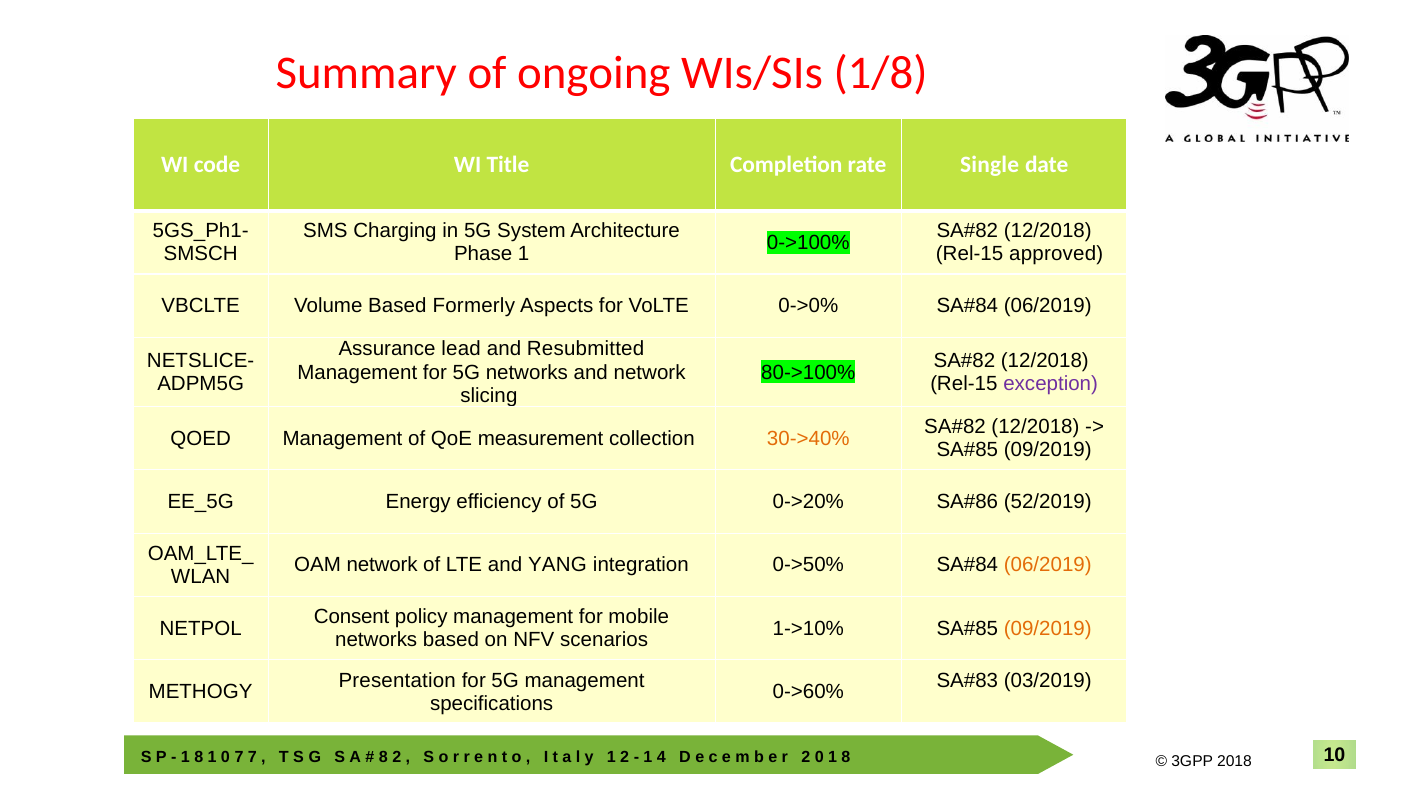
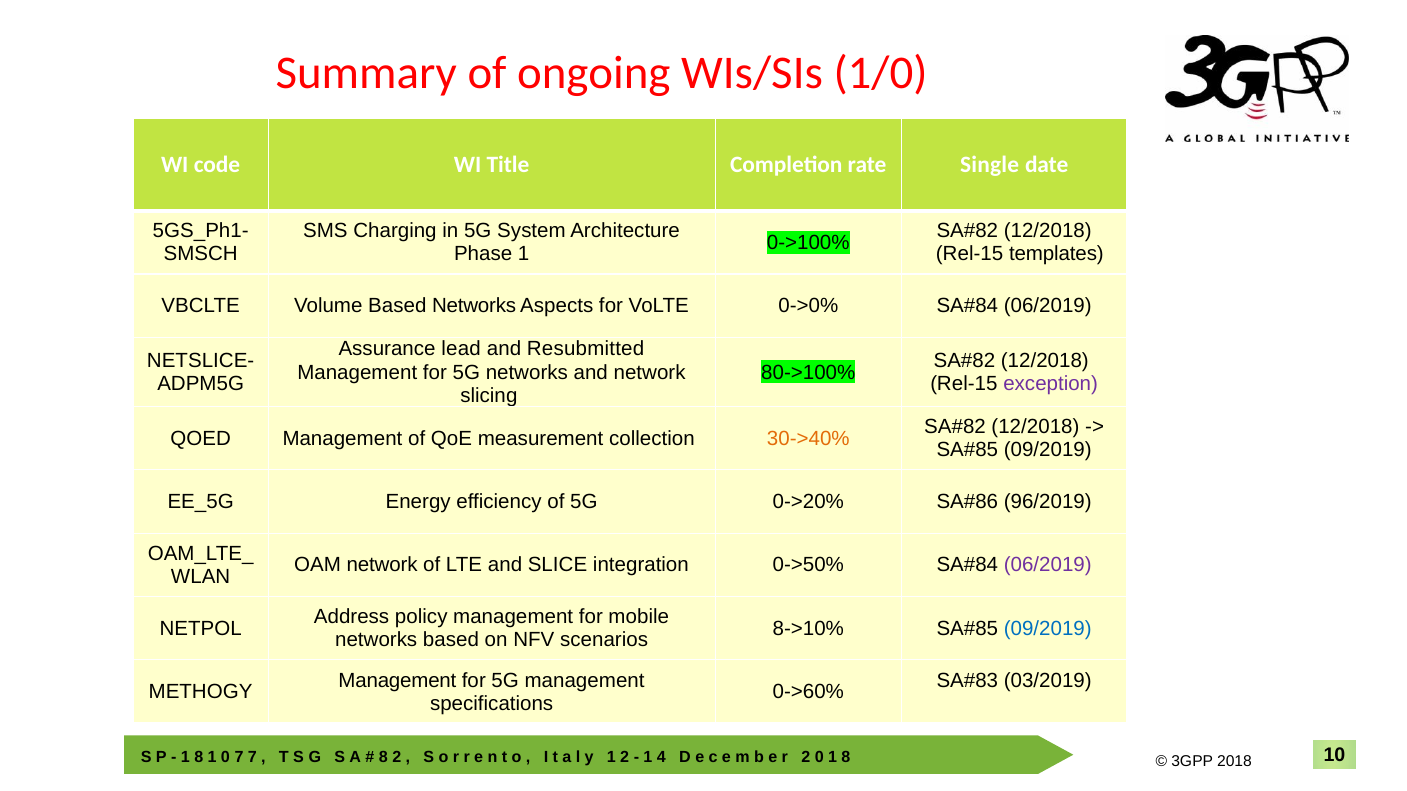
1/8: 1/8 -> 1/0 (881, 74)
approved: approved -> templates (1056, 254)
Based Formerly: Formerly -> Networks (474, 306)
52/2019: 52/2019 -> 96/2019 (1048, 502)
YANG: YANG -> SLICE (557, 565)
06/2019 colour: orange -> purple (1048, 565)
Consent: Consent -> Address (352, 617)
1->10%: 1->10% -> 8->10% (808, 629)
09/2019 colour: orange -> blue (1048, 629)
Presentation: Presentation -> Management (397, 681)
